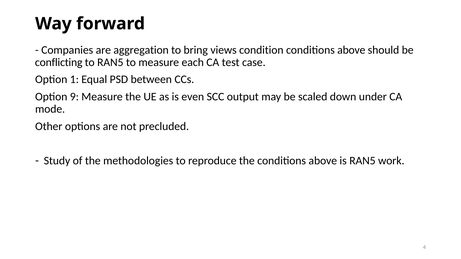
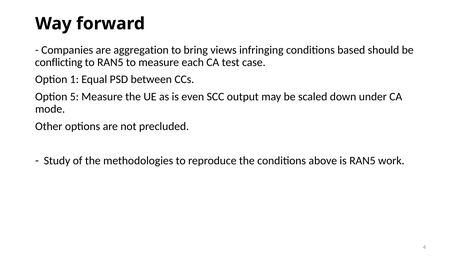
condition: condition -> infringing (261, 50)
above: above -> based (351, 50)
9: 9 -> 5 (74, 97)
